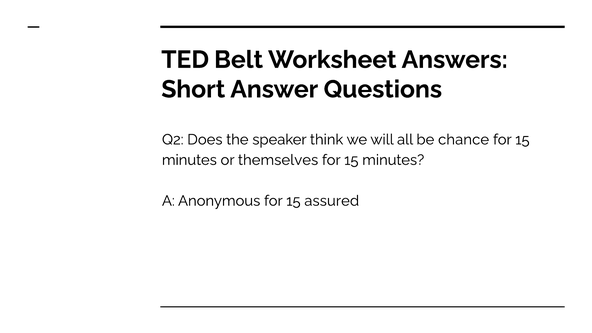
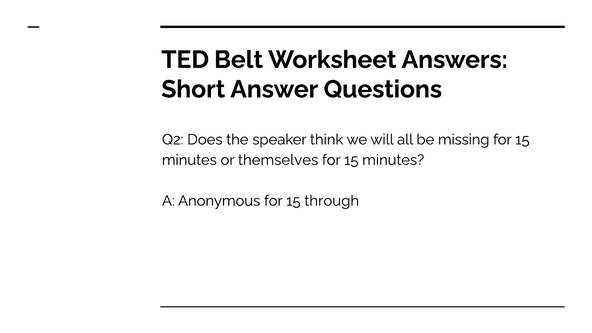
chance: chance -> missing (464, 140)
assured: assured -> through (332, 201)
